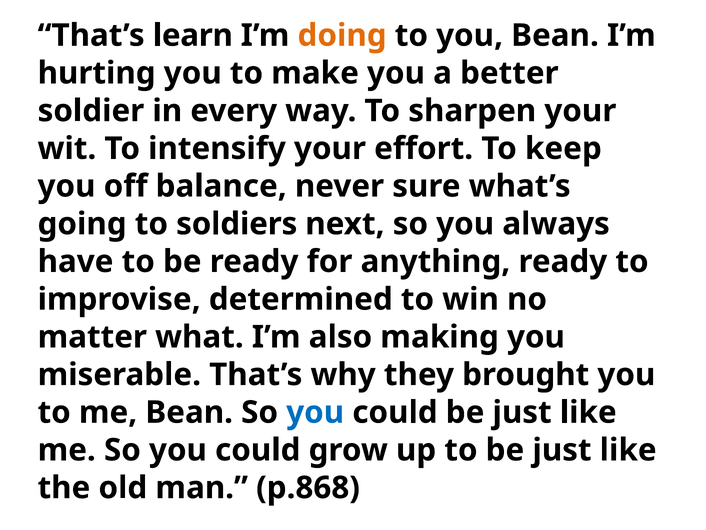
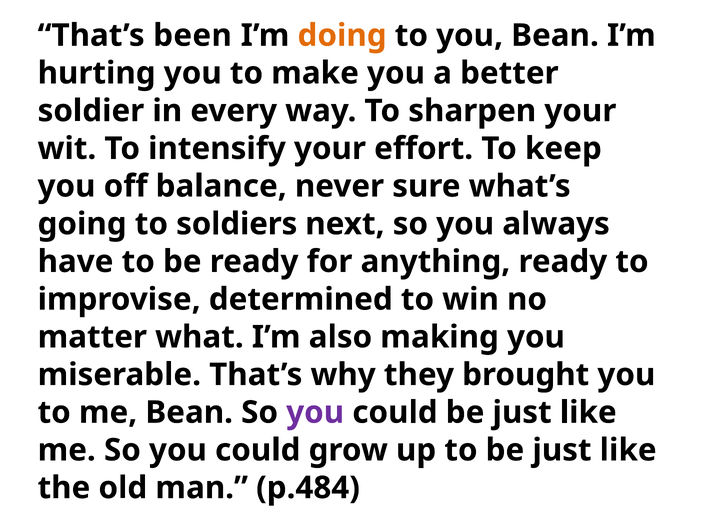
learn: learn -> been (193, 35)
you colour: blue -> purple (315, 412)
p.868: p.868 -> p.484 (308, 487)
